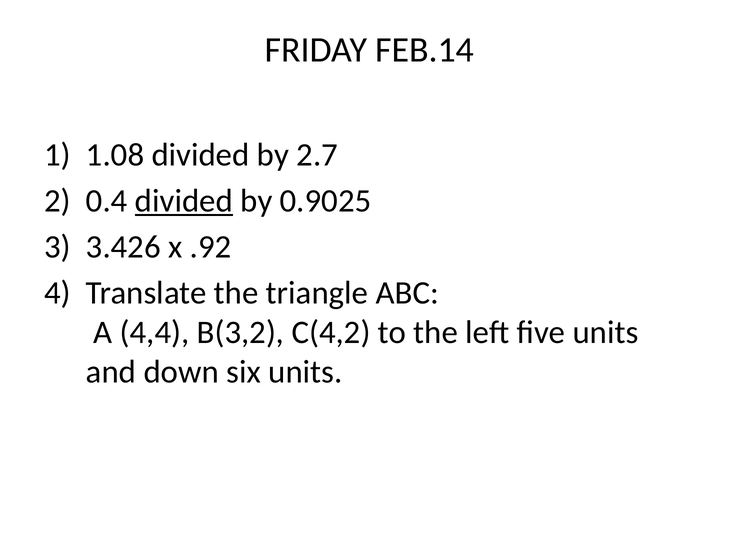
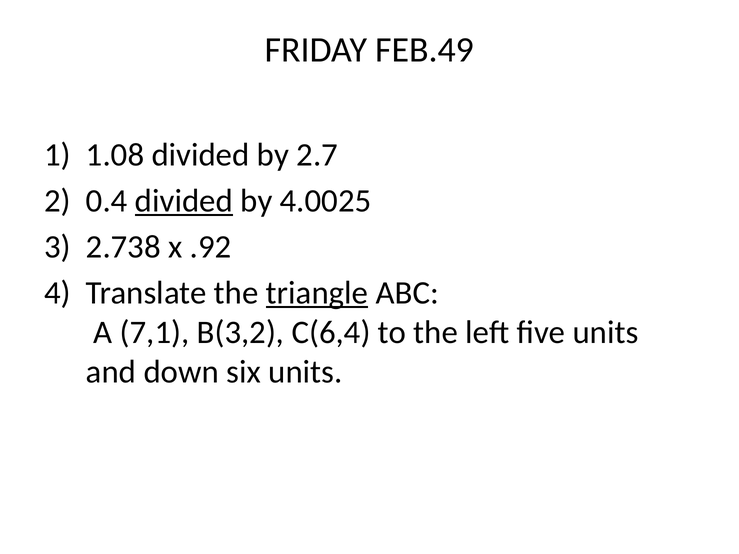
FEB.14: FEB.14 -> FEB.49 (425, 50)
0.9025: 0.9025 -> 4.0025 (326, 201)
3.426: 3.426 -> 2.738 (123, 247)
triangle underline: none -> present (317, 293)
4,4: 4,4 -> 7,1 (155, 332)
C(4,2: C(4,2 -> C(6,4 (331, 332)
